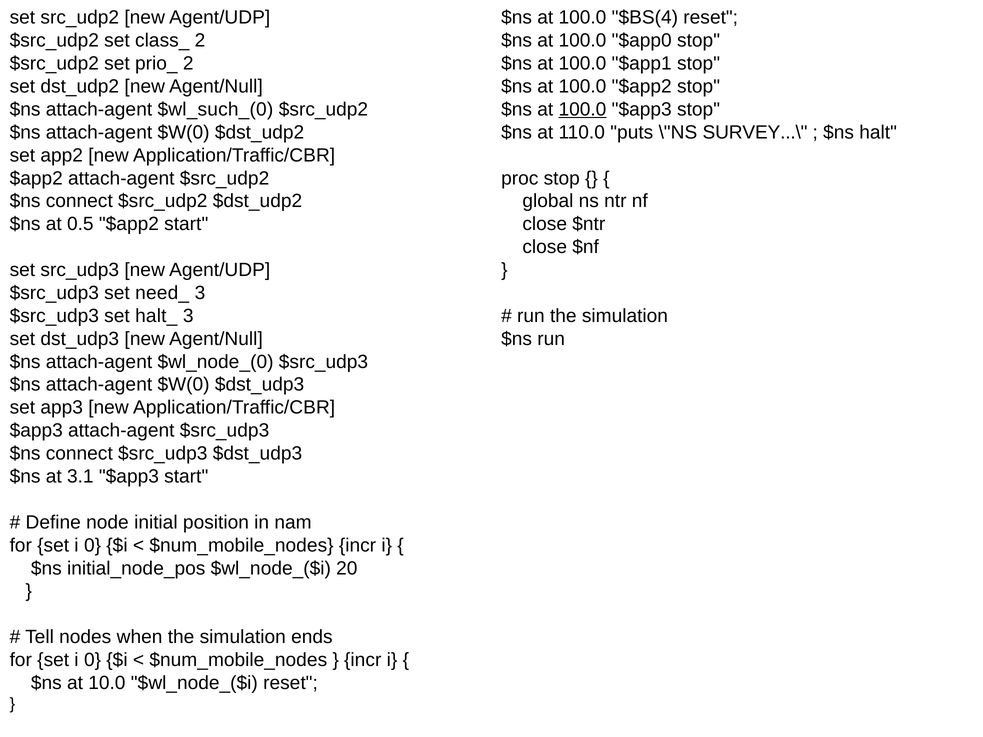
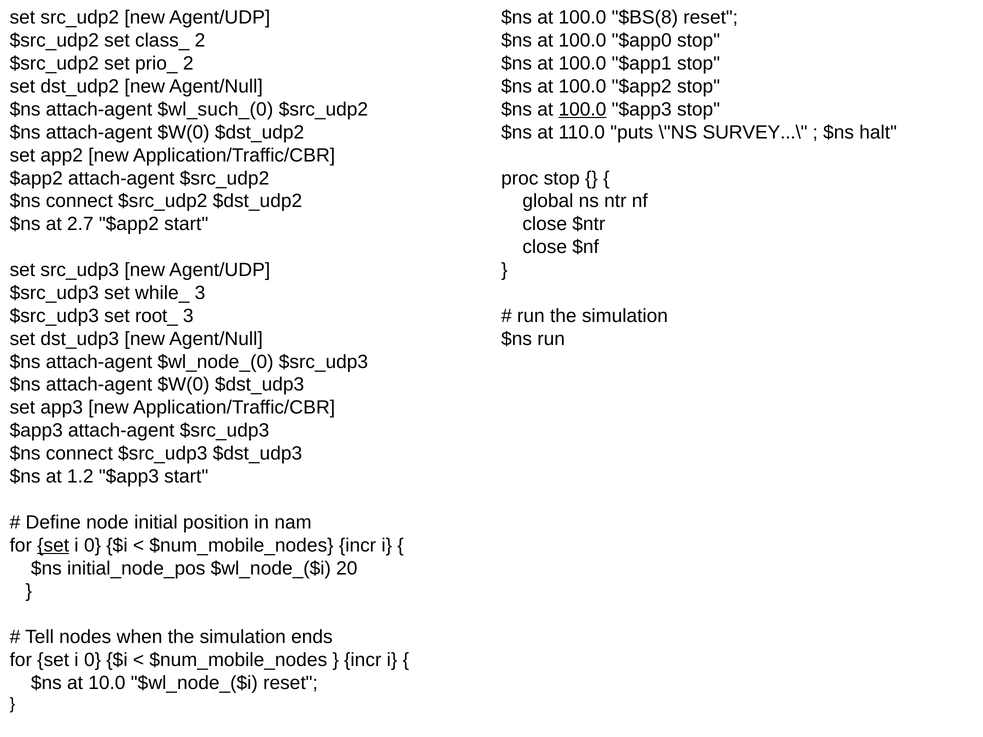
$BS(4: $BS(4 -> $BS(8 (645, 18)
0.5: 0.5 -> 2.7 (80, 224)
need_: need_ -> while_ (162, 293)
halt_: halt_ -> root_ (156, 316)
3.1: 3.1 -> 1.2 (80, 477)
set underline: none -> present (53, 545)
